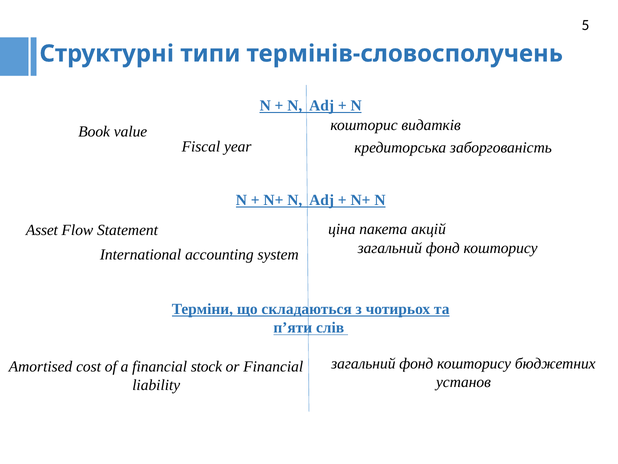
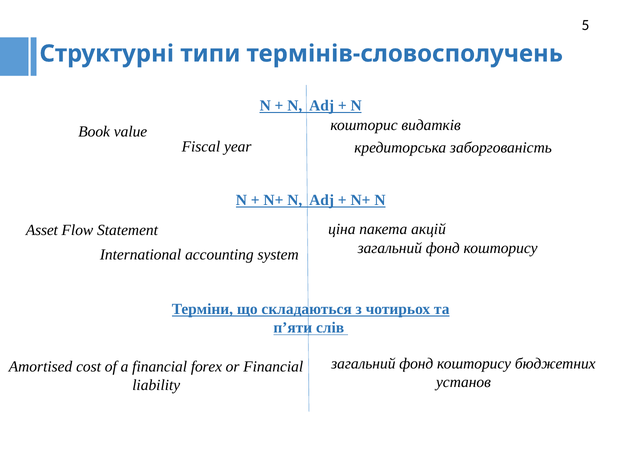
stock: stock -> forex (206, 366)
